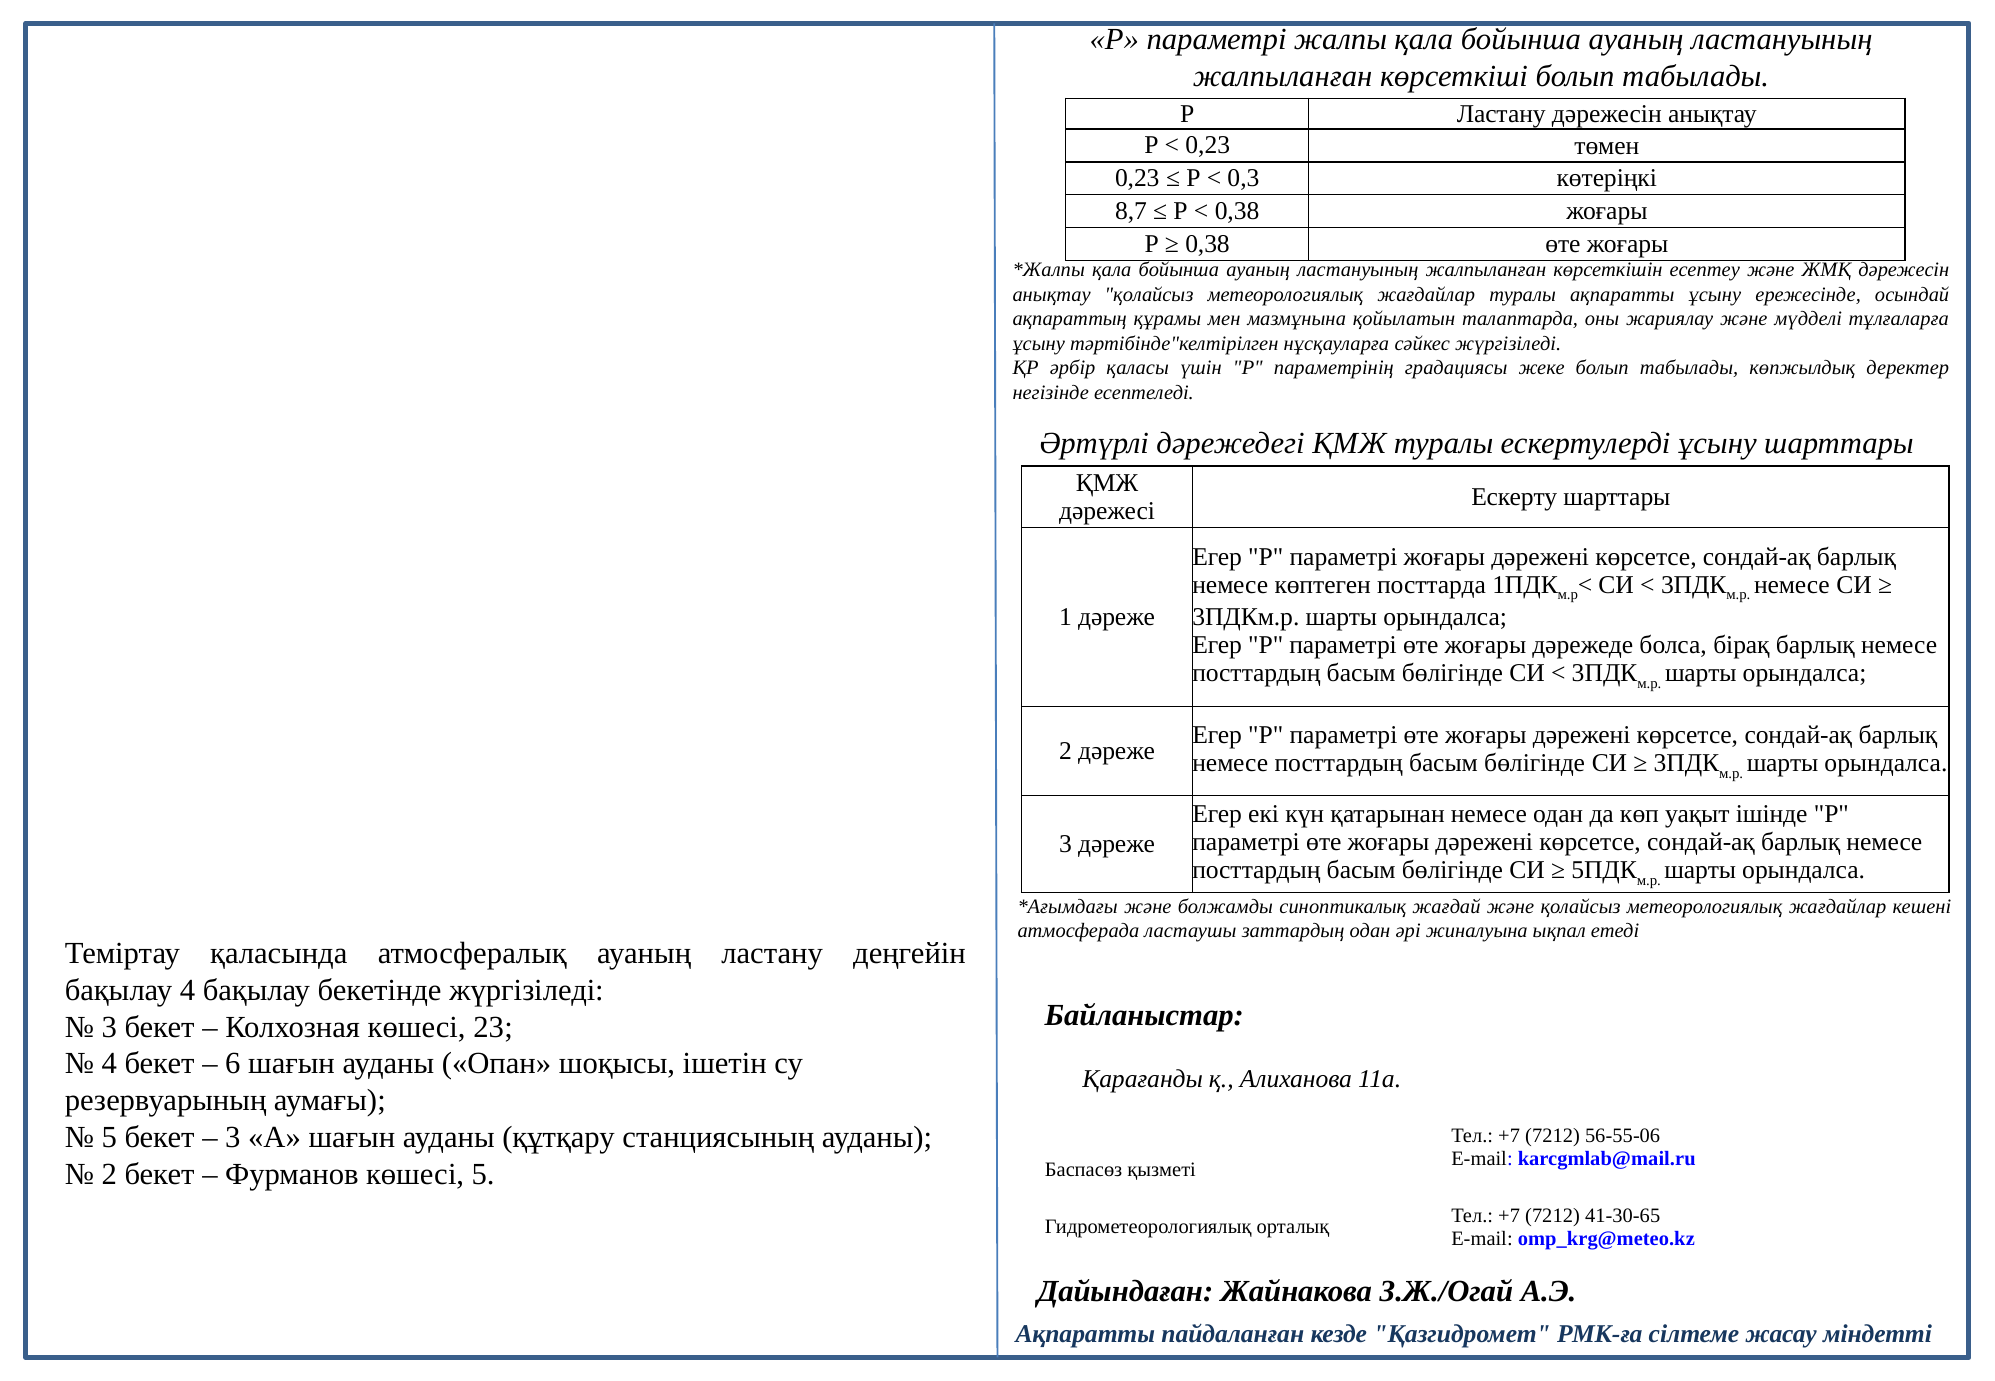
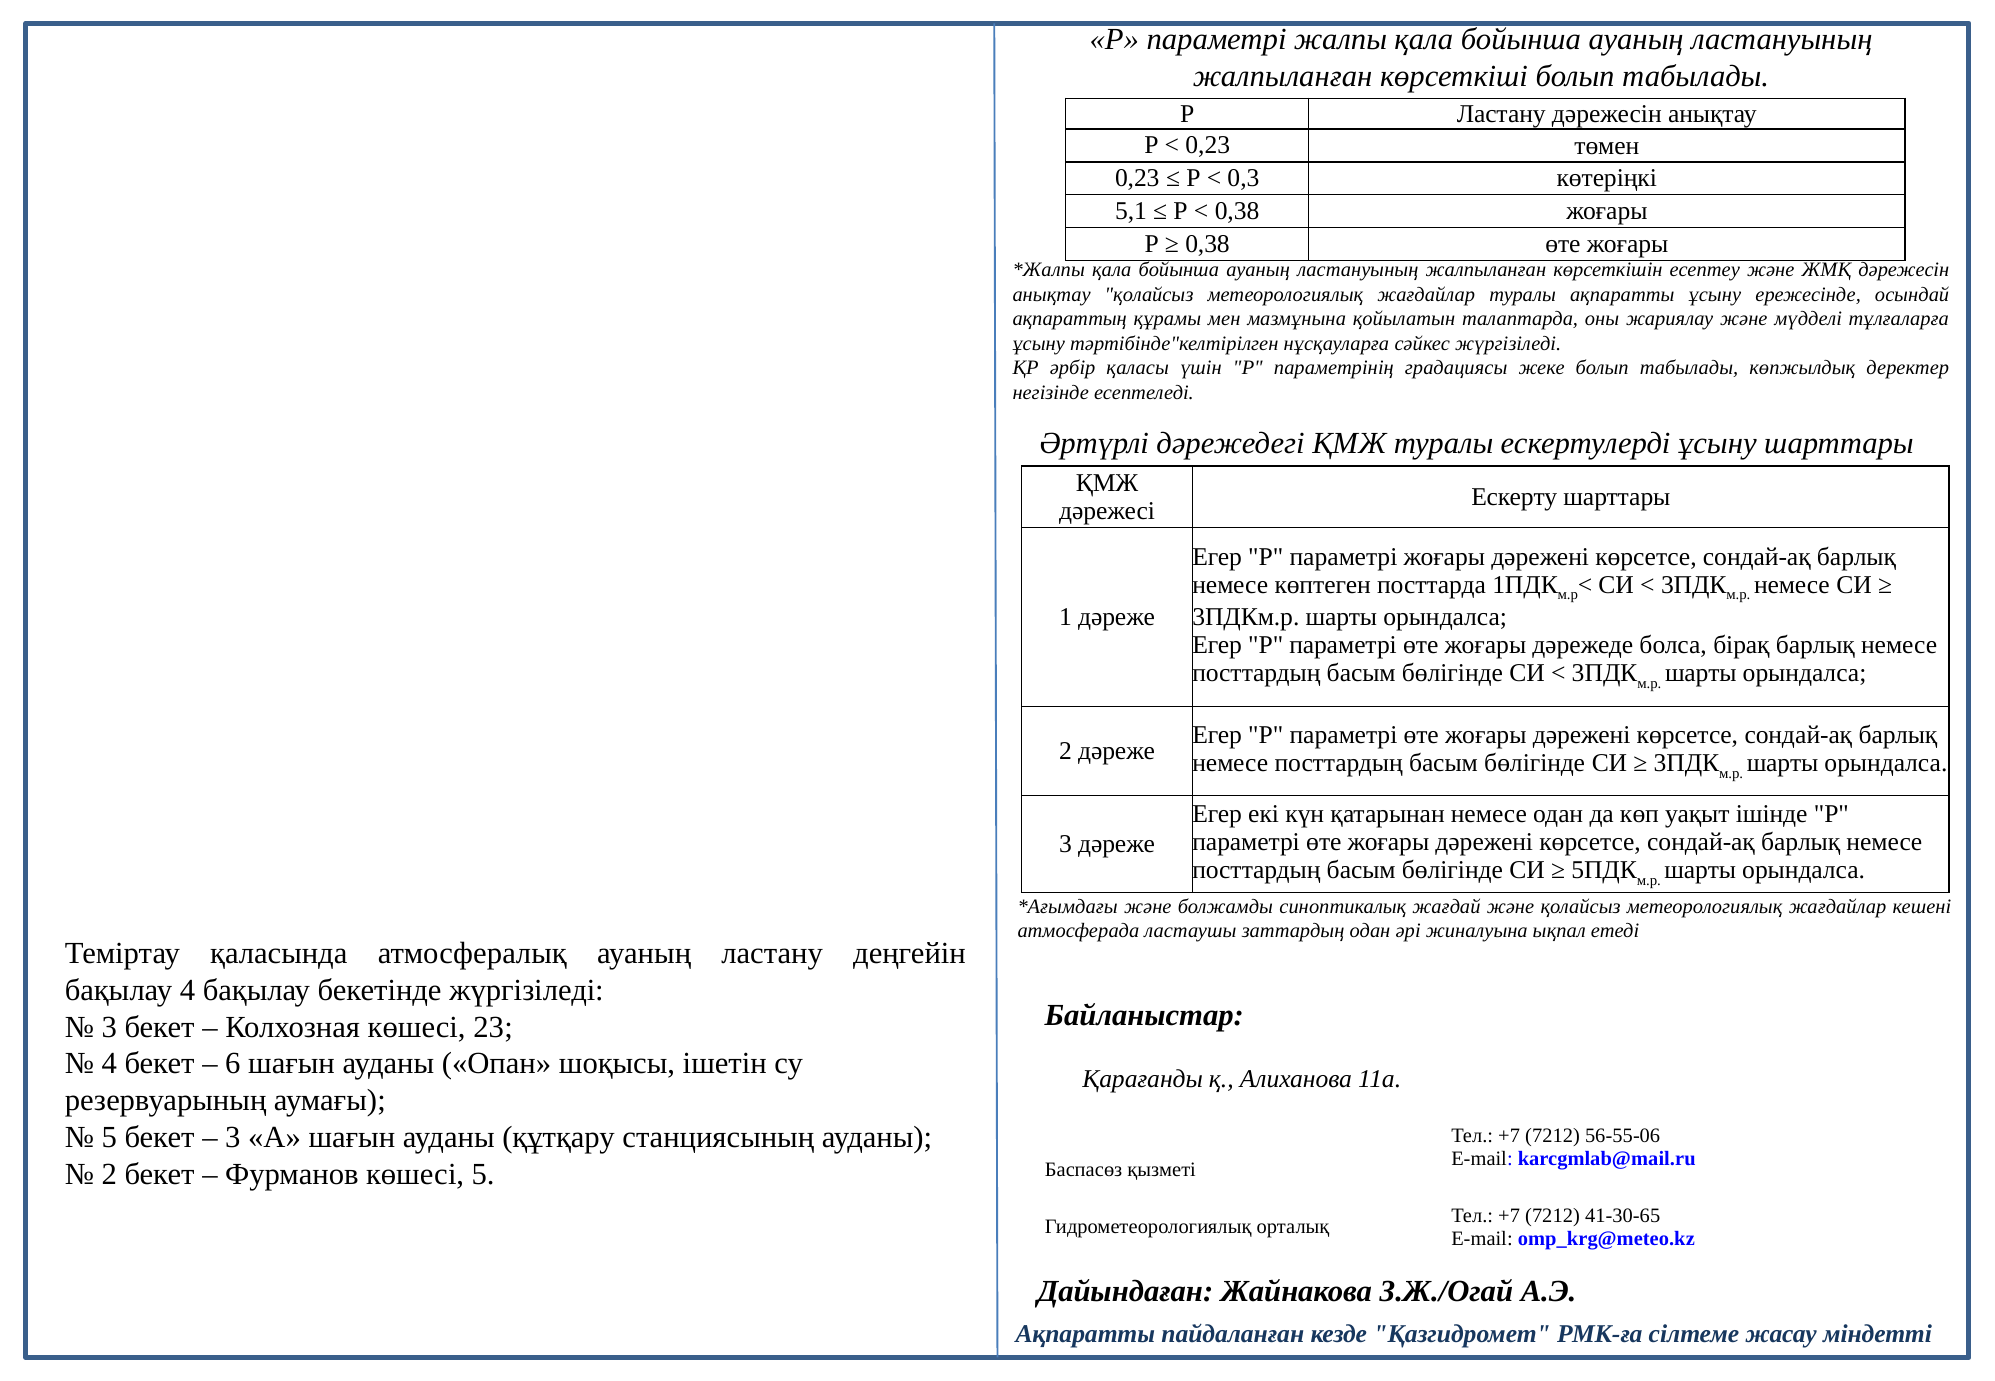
8,7: 8,7 -> 5,1 (1131, 211)
